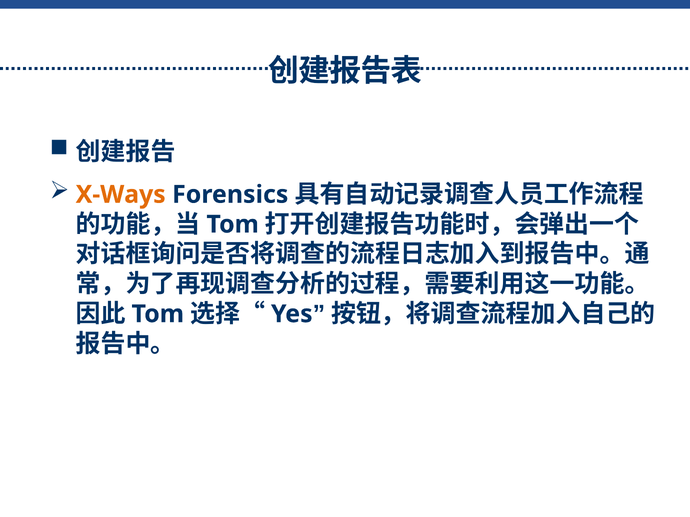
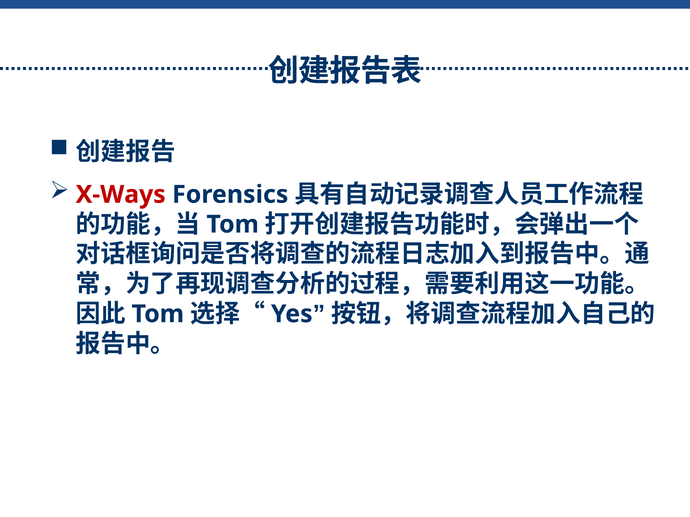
X-Ways colour: orange -> red (121, 195)
